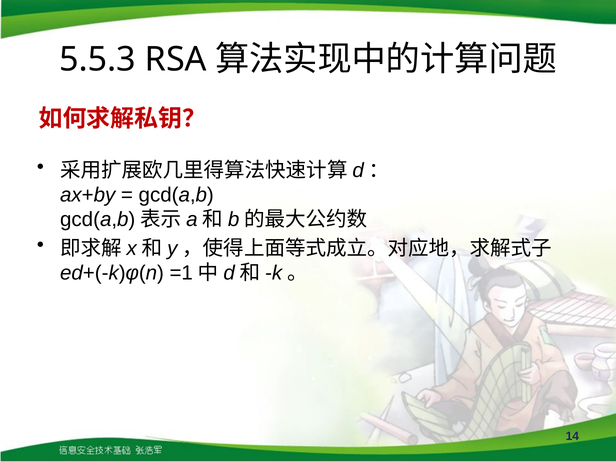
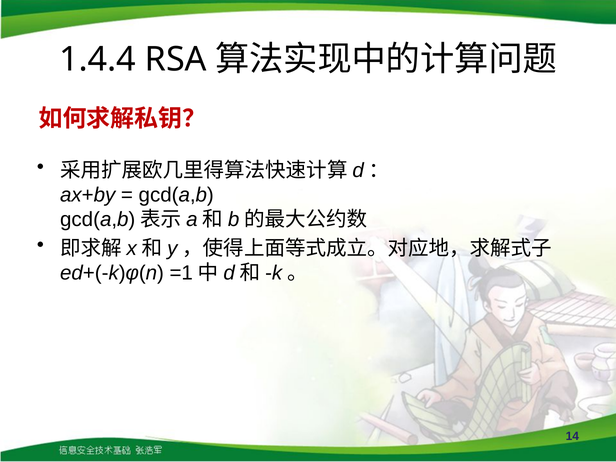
5.5.3: 5.5.3 -> 1.4.4 (98, 59)
